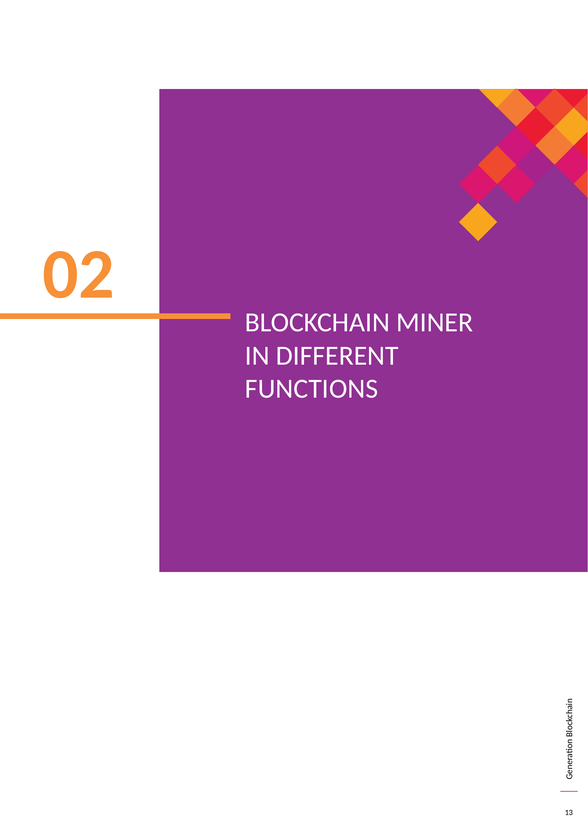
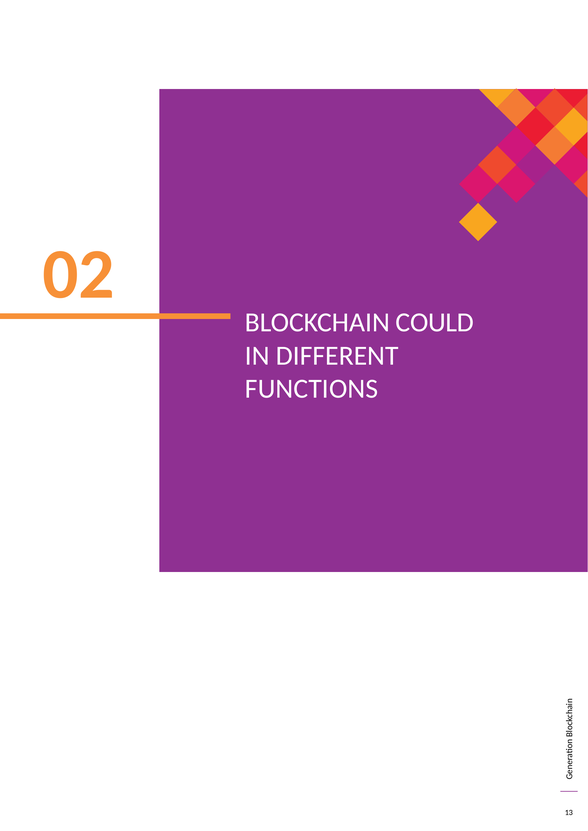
MINER: MINER -> COULD (435, 323)
